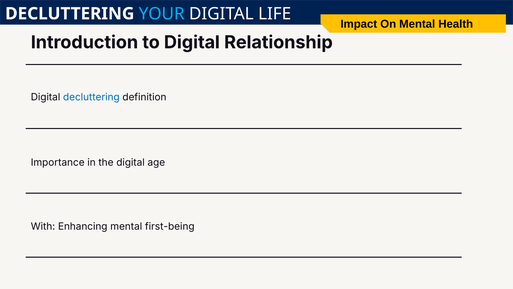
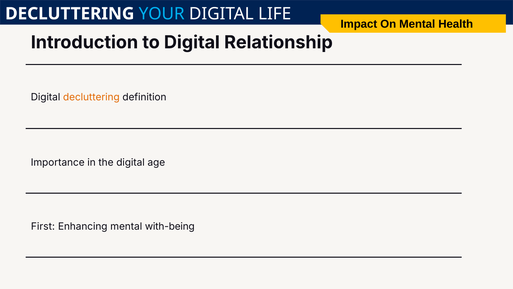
decluttering colour: blue -> orange (91, 97)
With: With -> First (43, 226)
first-being: first-being -> with-being (170, 226)
